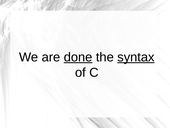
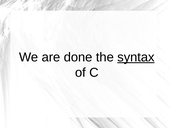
done underline: present -> none (78, 57)
